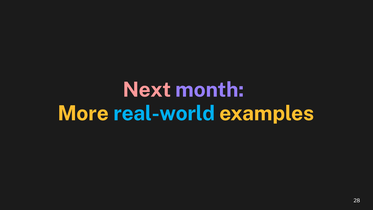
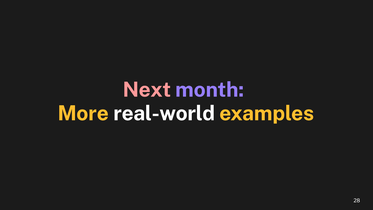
real-world colour: light blue -> white (164, 113)
